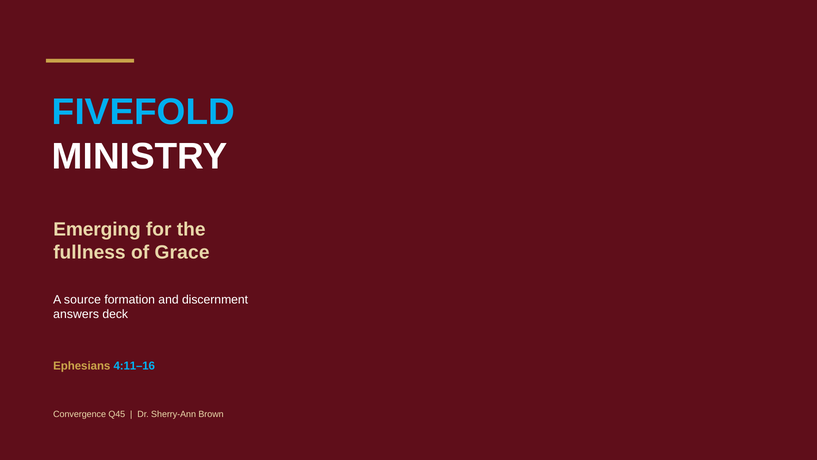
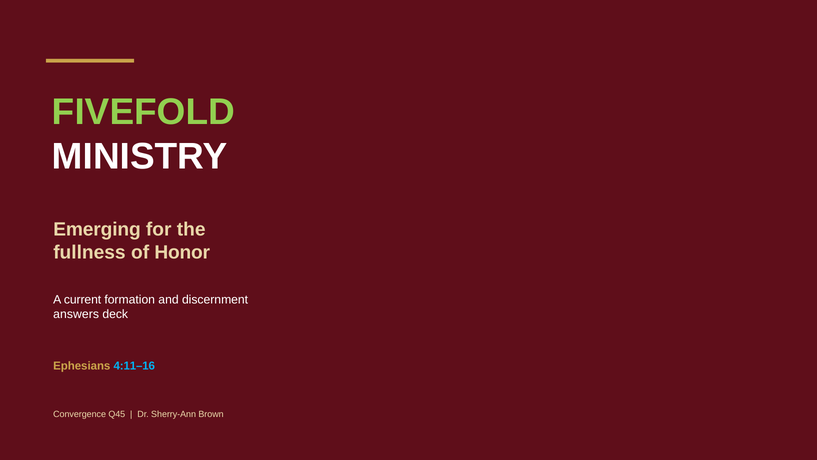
FIVEFOLD colour: light blue -> light green (143, 112)
Grace: Grace -> Honor (182, 252)
source: source -> current (83, 300)
